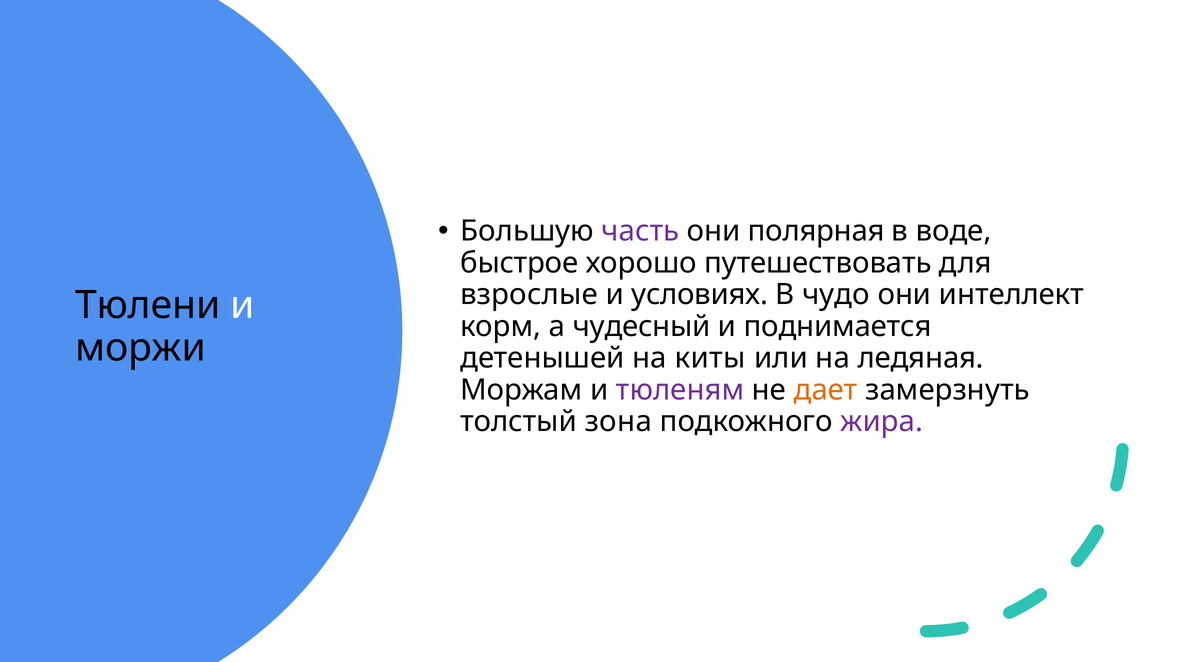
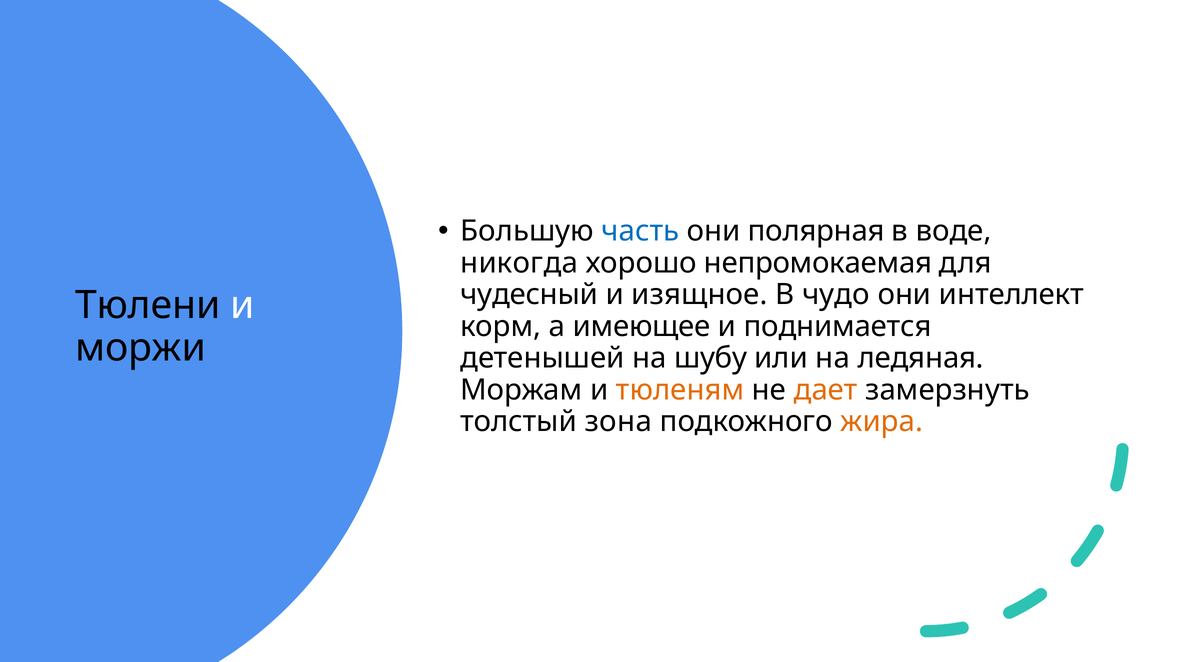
часть colour: purple -> blue (640, 231)
быстрое: быстрое -> никогда (519, 263)
путешествовать: путешествовать -> непромокаемая (818, 263)
взрослые: взрослые -> чудесный (529, 295)
условиях: условиях -> изящное (699, 295)
чудесный: чудесный -> имеющее (642, 327)
киты: киты -> шубу (711, 358)
тюленям colour: purple -> orange (680, 390)
жира colour: purple -> orange (882, 422)
